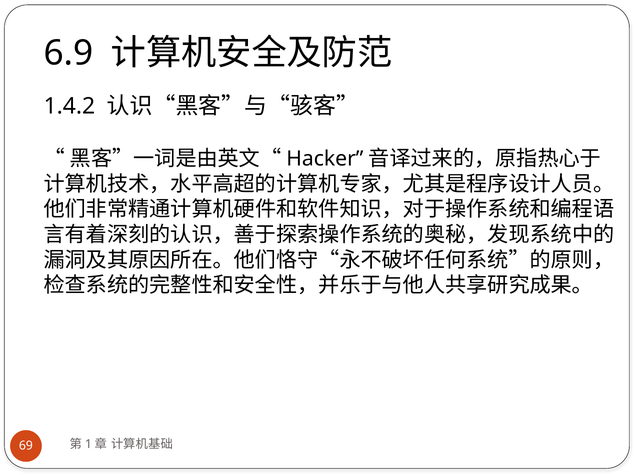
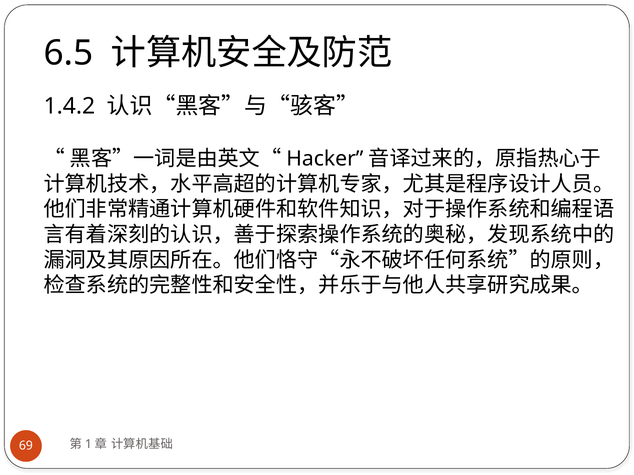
6.9: 6.9 -> 6.5 (68, 53)
